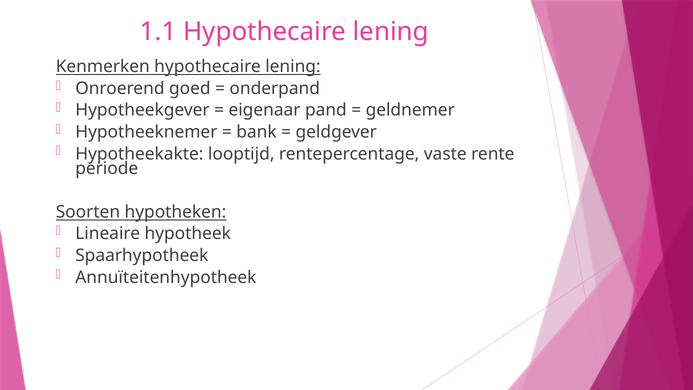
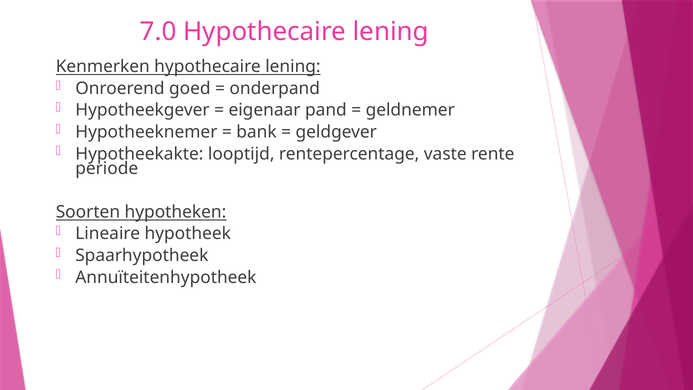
1.1: 1.1 -> 7.0 (158, 32)
